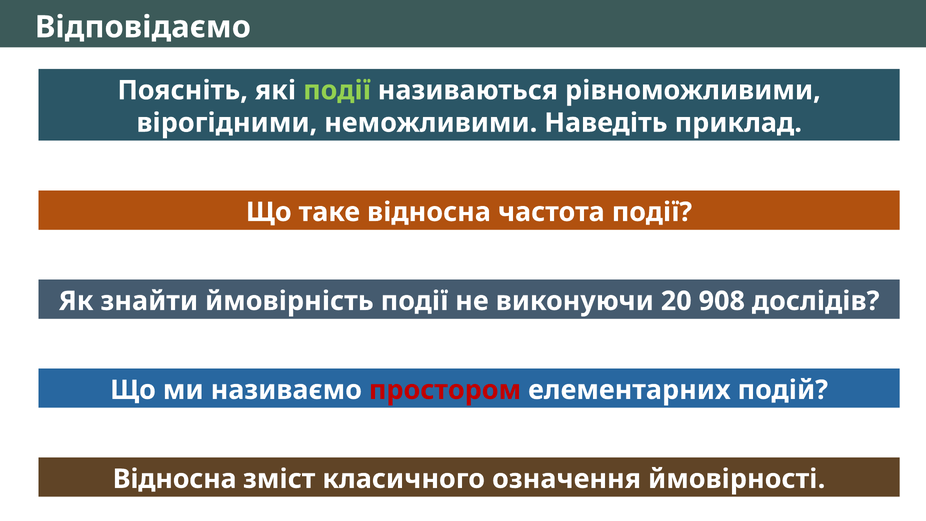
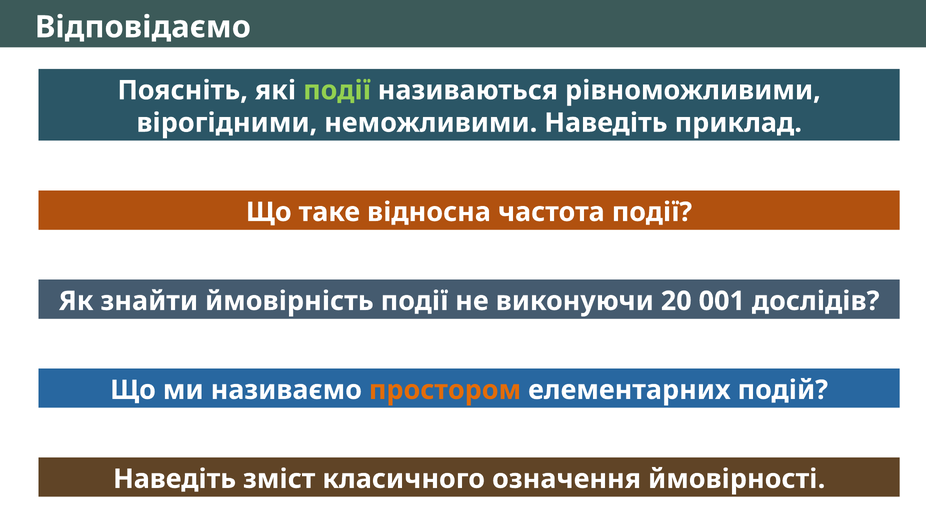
908: 908 -> 001 (722, 301)
простором colour: red -> orange (445, 390)
Відносна: Відносна -> Наведіть (175, 479)
